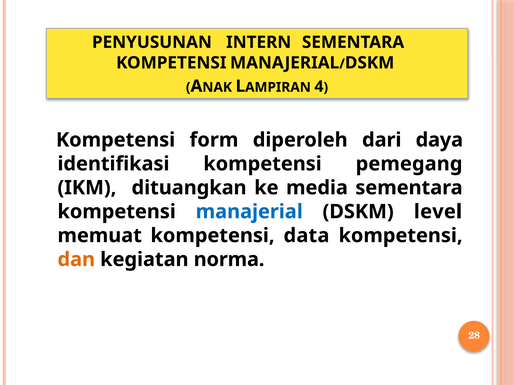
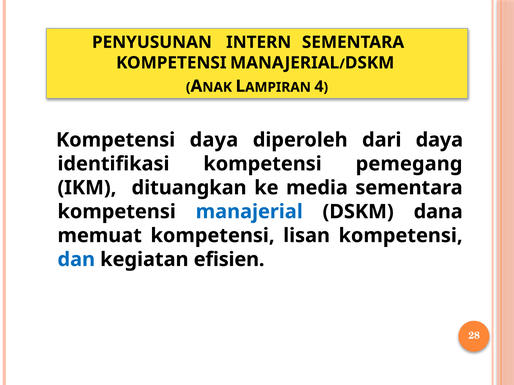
Kompetensi form: form -> daya (214, 140)
level: level -> dana (438, 212)
data: data -> lisan (307, 236)
dan colour: orange -> blue (76, 260)
norma: norma -> efisien (229, 260)
